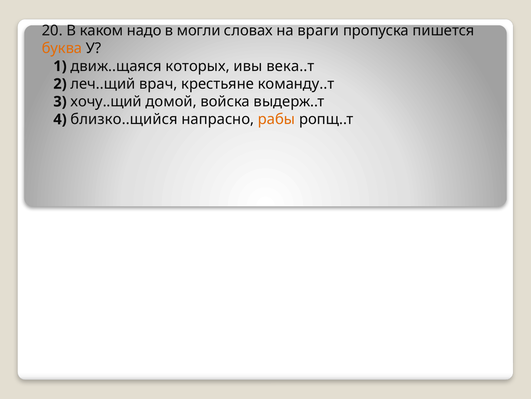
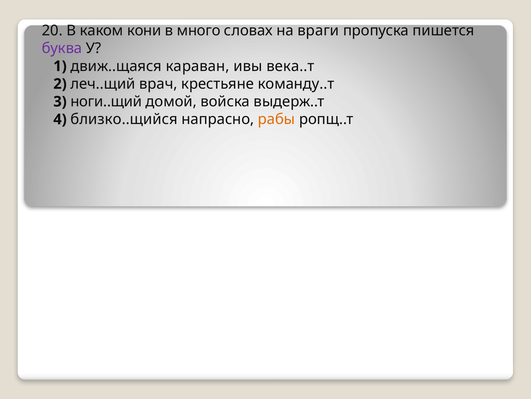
надо: надо -> кони (144, 31)
могли: могли -> много (199, 31)
буква colour: orange -> purple (62, 48)
которых: которых -> караван (198, 66)
хочу..щий: хочу..щий -> ноги..щий (106, 101)
